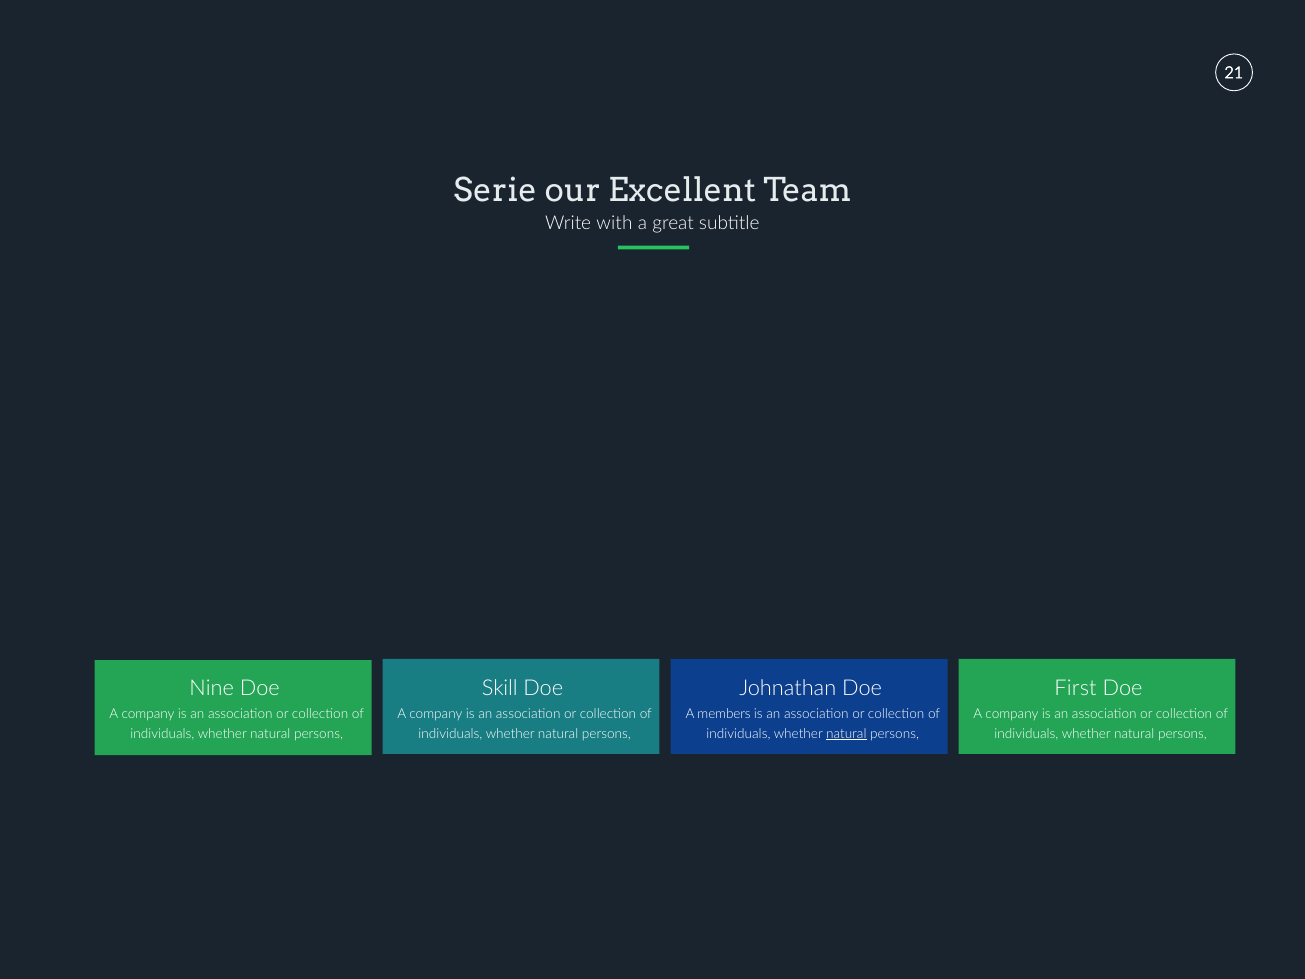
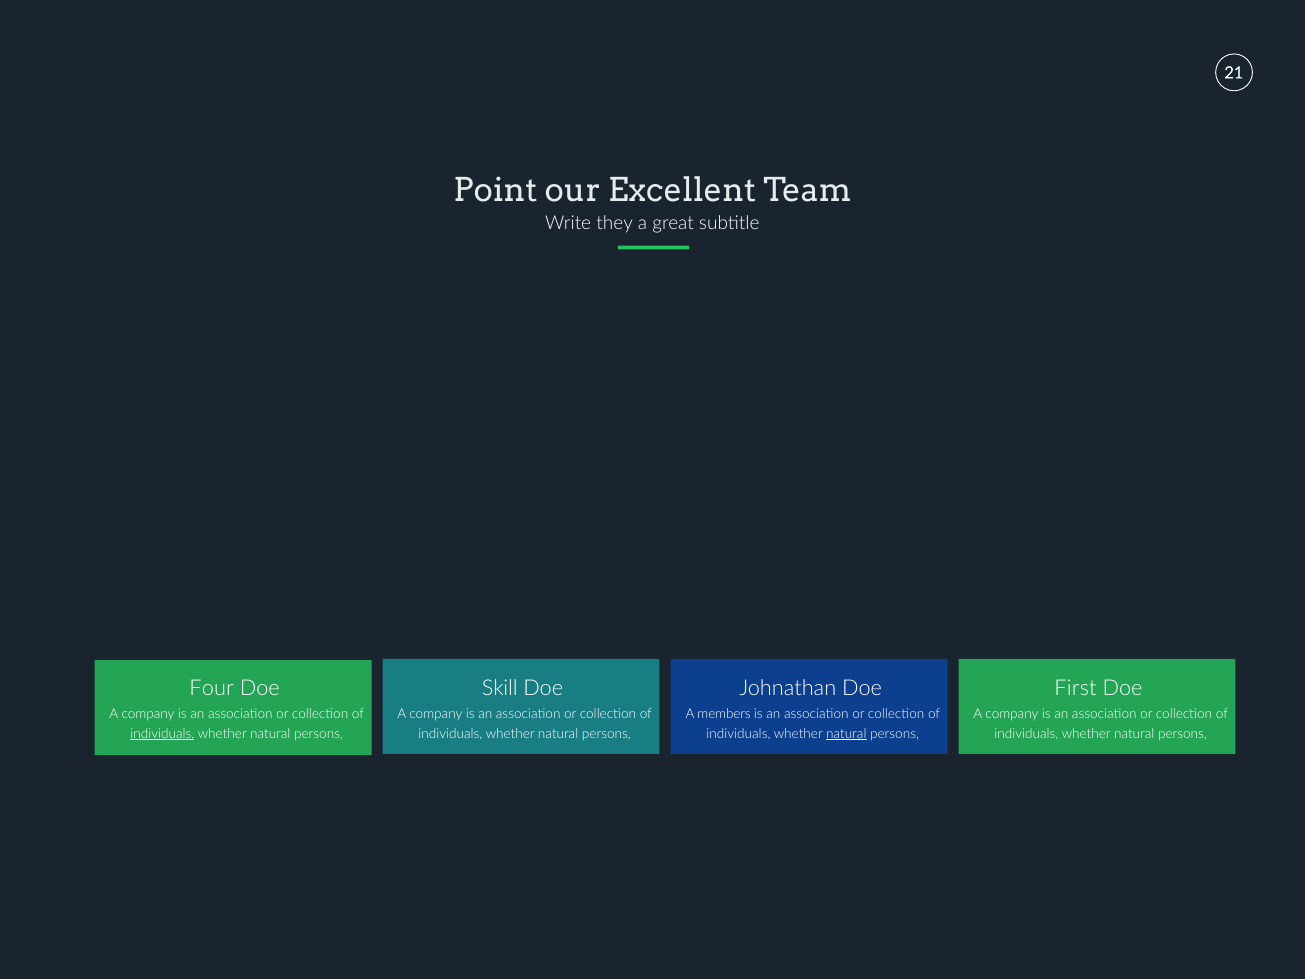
Serie: Serie -> Point (495, 191)
with: with -> they (615, 223)
Nine: Nine -> Four (212, 689)
individuals underline: none -> present (162, 733)
